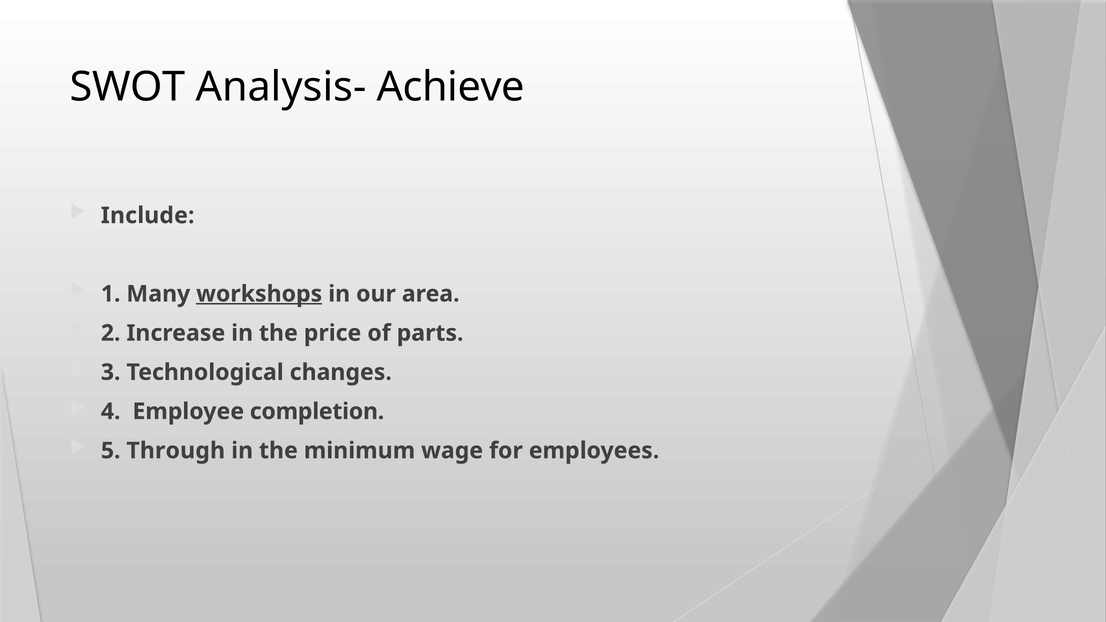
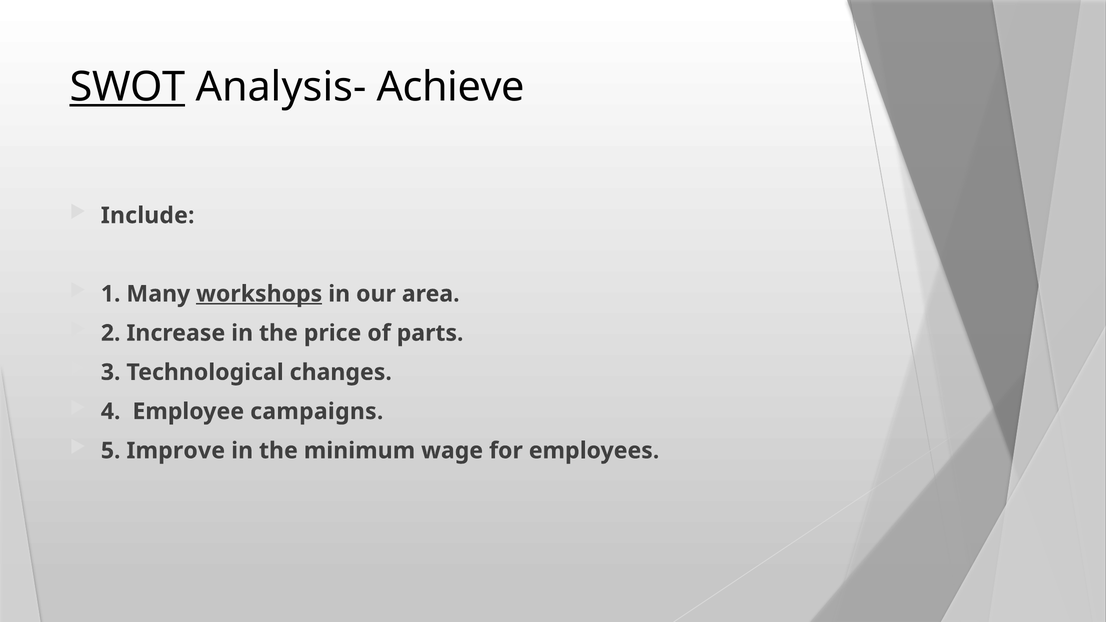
SWOT underline: none -> present (127, 87)
completion: completion -> campaigns (317, 412)
Through: Through -> Improve (176, 451)
